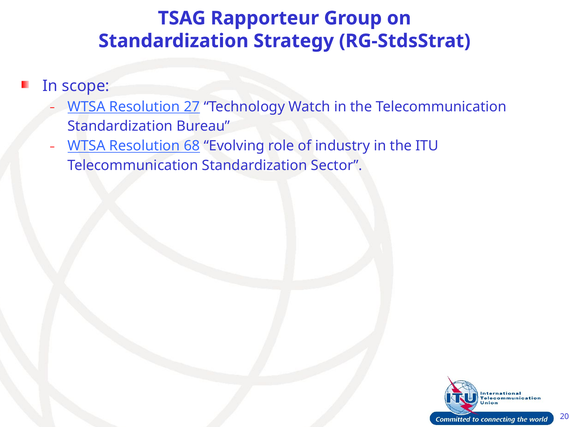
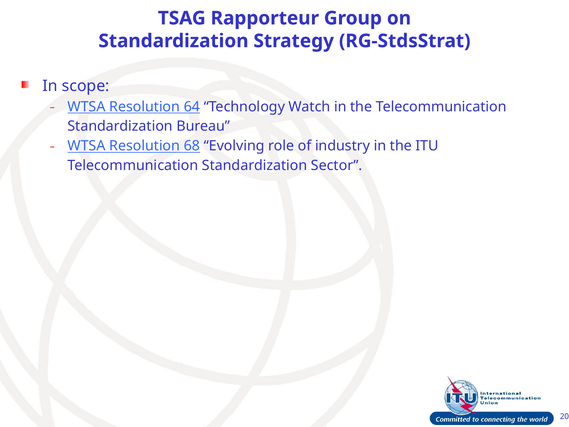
27: 27 -> 64 (192, 107)
